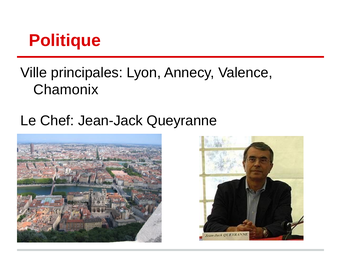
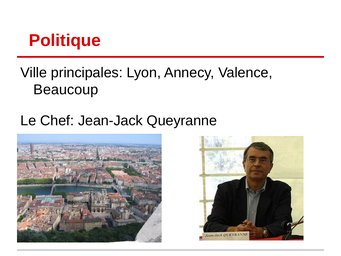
Chamonix: Chamonix -> Beaucoup (66, 90)
